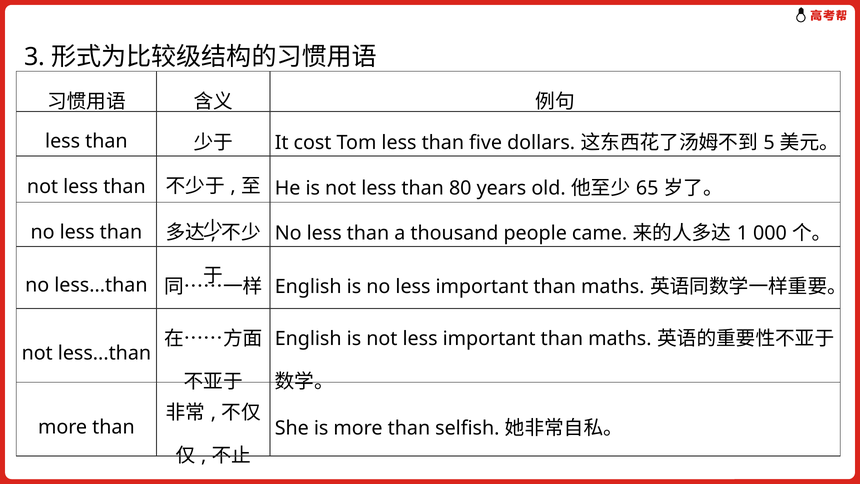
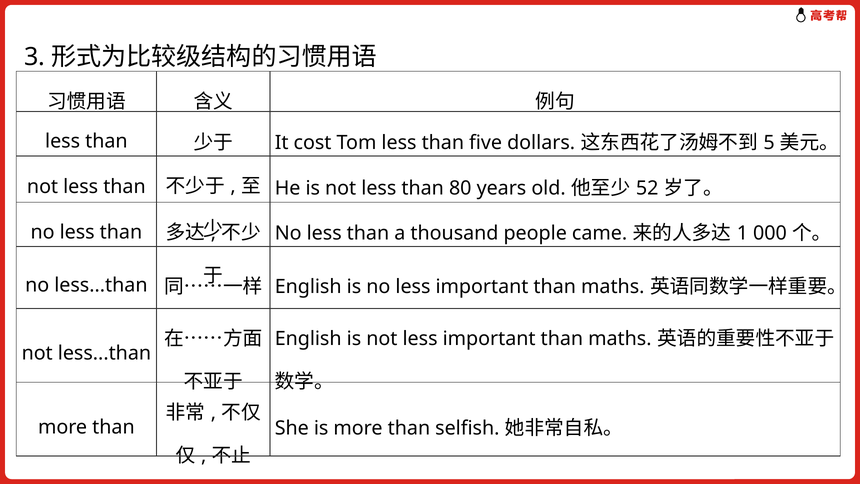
65: 65 -> 52 (647, 188)
